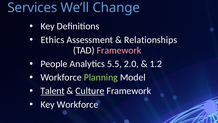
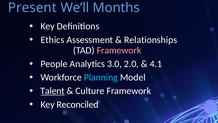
Services: Services -> Present (32, 8)
Change: Change -> Months (116, 8)
5.5: 5.5 -> 3.0 (114, 64)
1.2: 1.2 -> 4.1 (156, 64)
Planning colour: light green -> light blue (101, 77)
Culture underline: present -> none (90, 91)
Key Workforce: Workforce -> Reconciled (78, 104)
